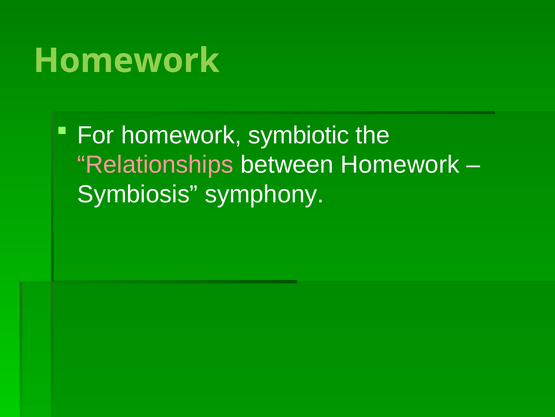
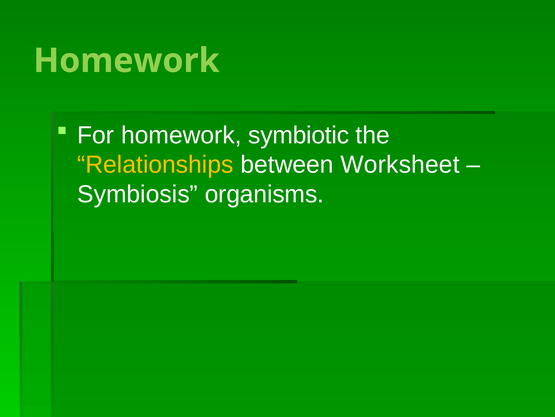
Relationships colour: pink -> yellow (155, 165)
between Homework: Homework -> Worksheet (400, 165)
symphony: symphony -> organisms (264, 194)
